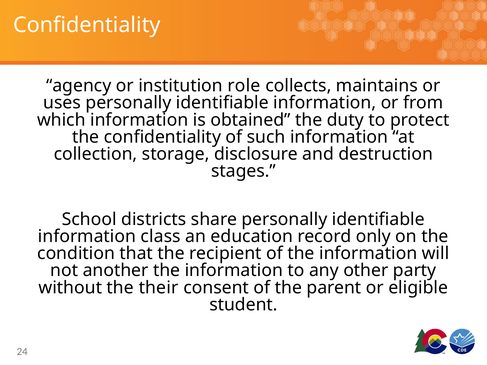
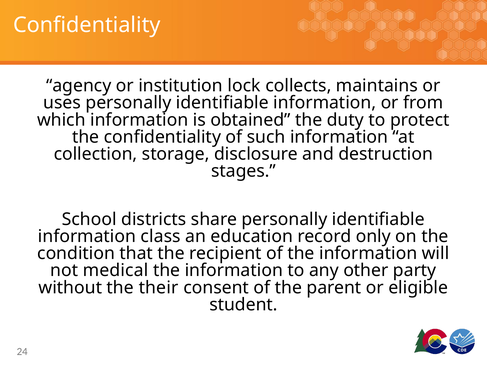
role: role -> lock (244, 86)
another: another -> medical (116, 271)
